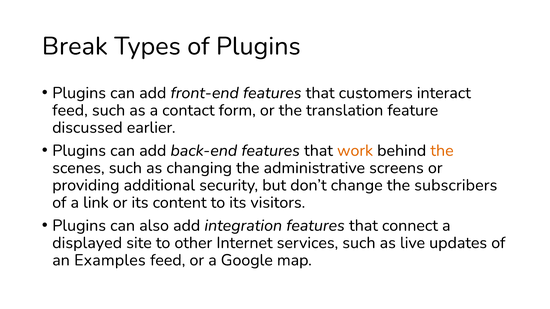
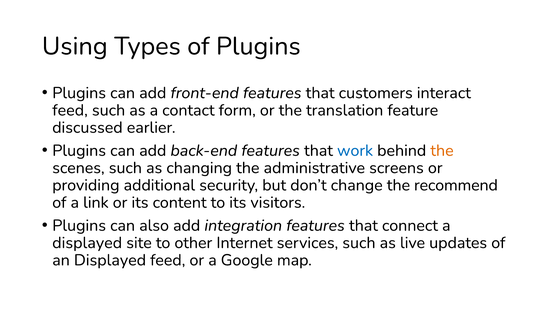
Break: Break -> Using (75, 46)
work colour: orange -> blue (355, 151)
subscribers: subscribers -> recommend (456, 185)
an Examples: Examples -> Displayed (110, 260)
